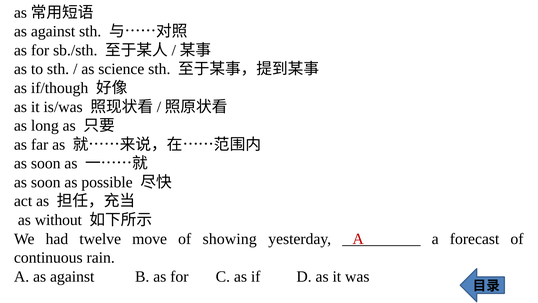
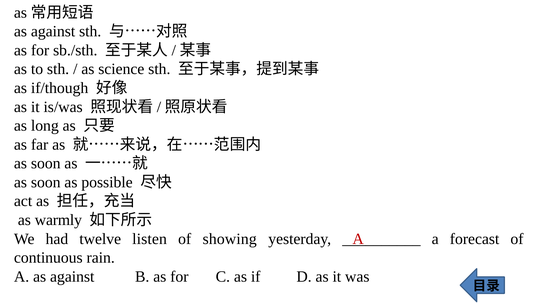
without: without -> warmly (58, 220)
move: move -> listen (150, 239)
